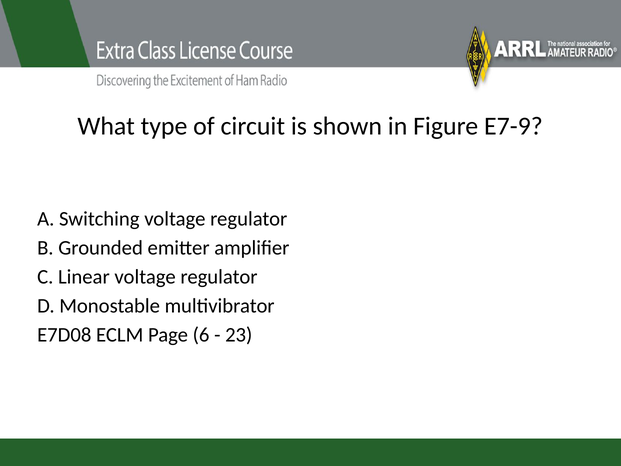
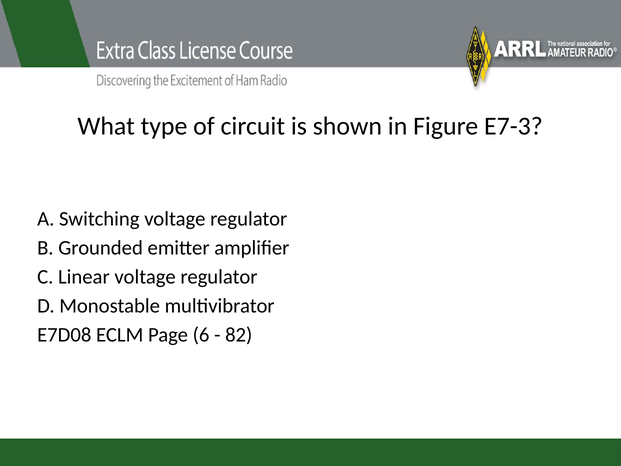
E7-9: E7-9 -> E7-3 (513, 126)
23: 23 -> 82 (239, 335)
